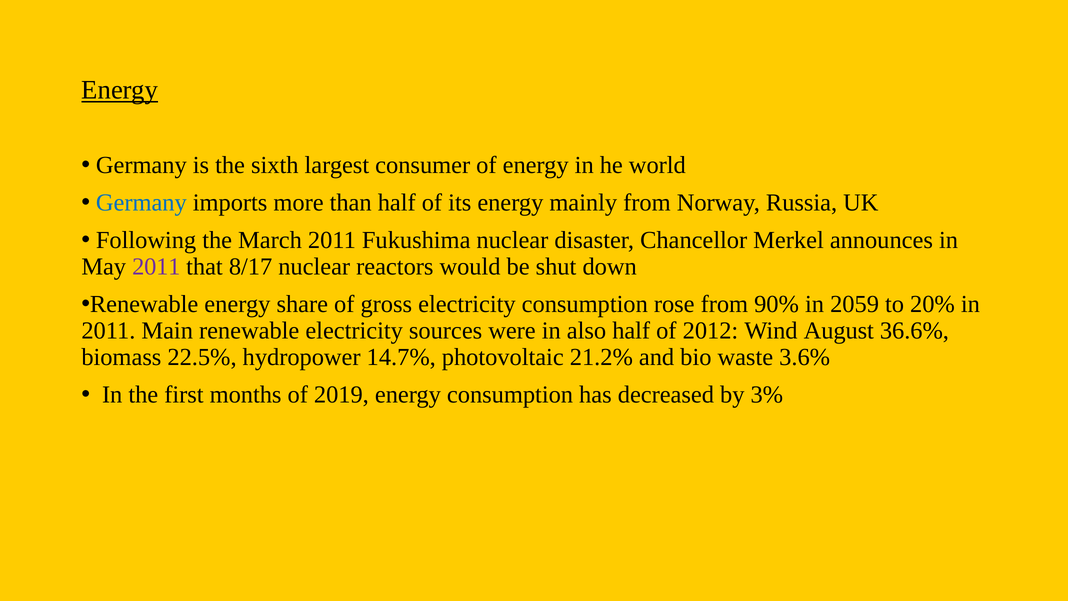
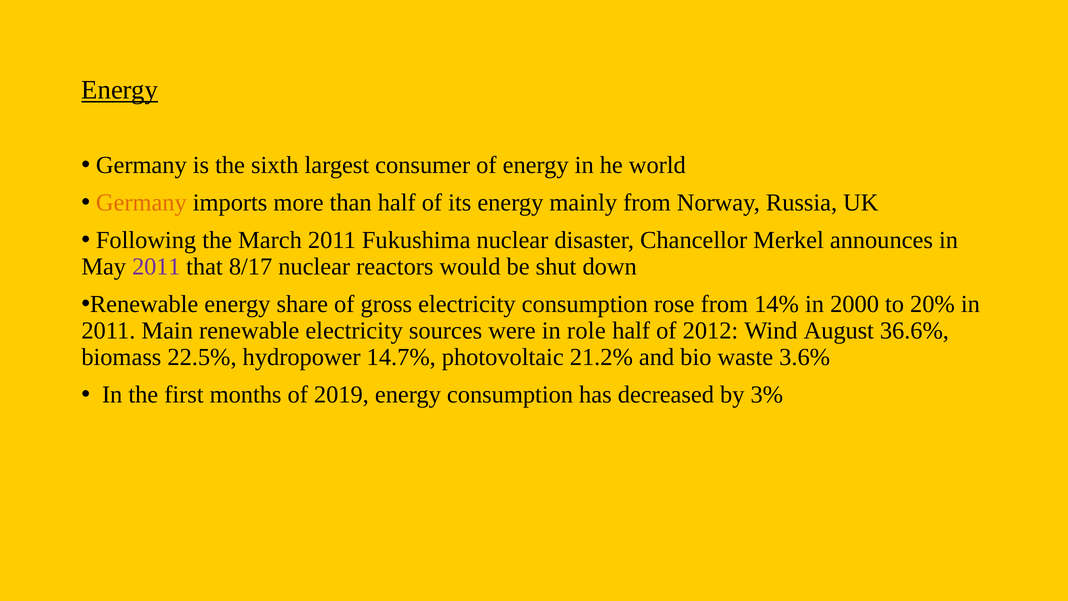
Germany colour: blue -> orange (141, 203)
90%: 90% -> 14% (777, 304)
2059: 2059 -> 2000 (855, 304)
also: also -> role (586, 331)
